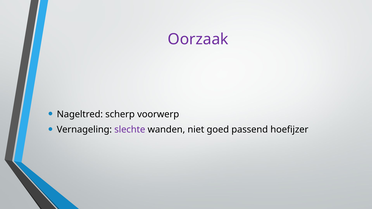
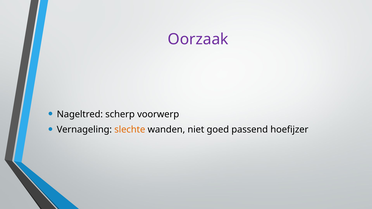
slechte colour: purple -> orange (130, 130)
